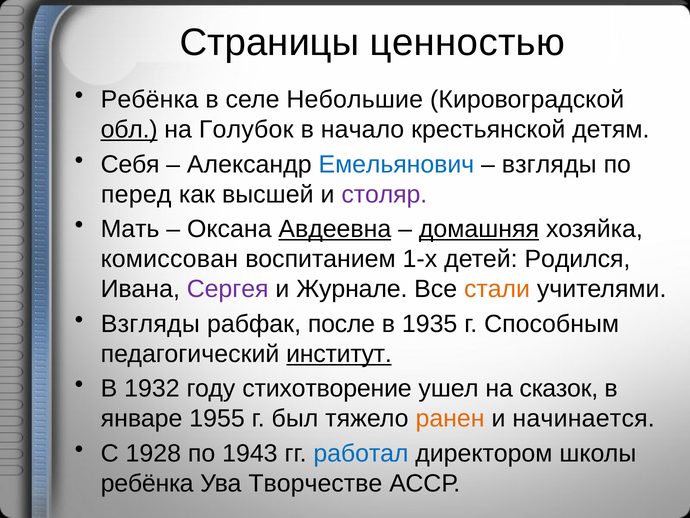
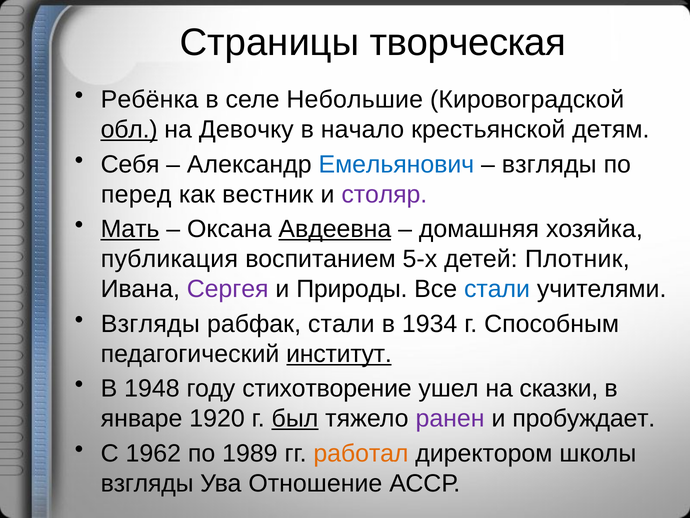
ценностью: ценностью -> творческая (468, 42)
Голубок: Голубок -> Девочку (246, 129)
высшей: высшей -> вестник (268, 194)
Мать underline: none -> present (130, 229)
домашняя underline: present -> none (479, 229)
комиссован: комиссован -> публикация (169, 259)
1-х: 1-х -> 5-х (420, 259)
Родился: Родился -> Плотник (577, 259)
Журнале: Журнале -> Природы (352, 289)
стали colour: orange -> blue (497, 289)
рабфак после: после -> стали (341, 324)
1935: 1935 -> 1934 (430, 324)
1932: 1932 -> 1948 (152, 388)
сказок: сказок -> сказки (559, 388)
1955: 1955 -> 1920 (217, 418)
был underline: none -> present (295, 418)
ранен colour: orange -> purple (450, 418)
начинается: начинается -> пробуждает (584, 418)
1928: 1928 -> 1962 (153, 453)
1943: 1943 -> 1989 (250, 453)
работал colour: blue -> orange (361, 453)
ребёнка: ребёнка -> взгляды (147, 483)
Творчестве: Творчестве -> Отношение (315, 483)
